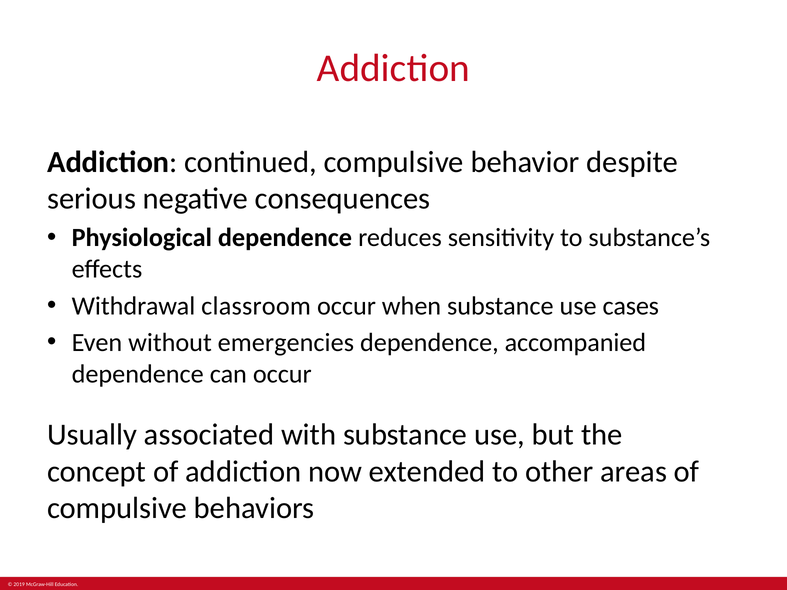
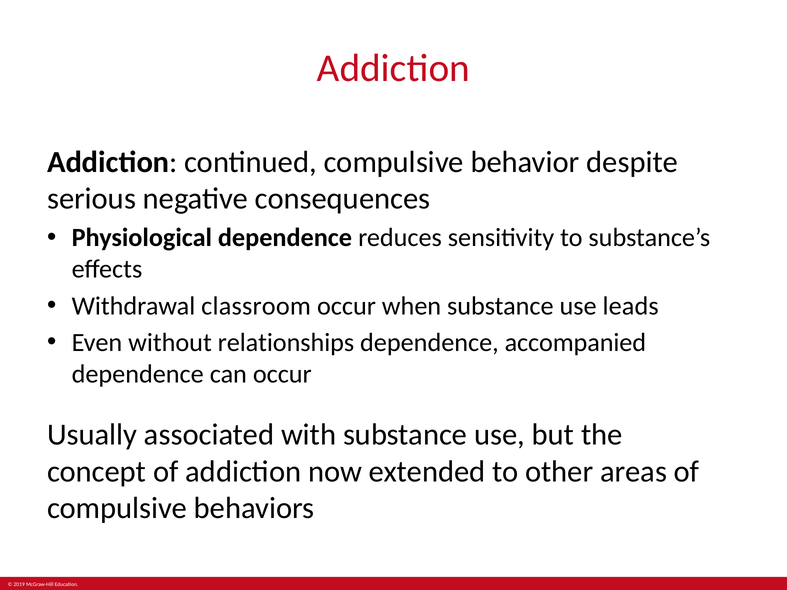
cases: cases -> leads (631, 306)
emergencies: emergencies -> relationships (286, 343)
